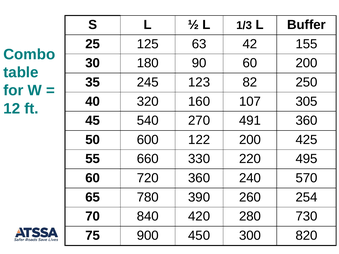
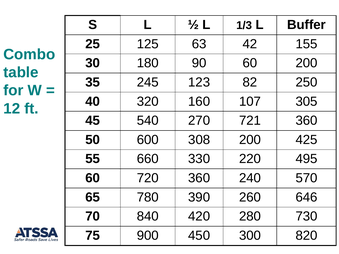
491: 491 -> 721 (250, 121)
122: 122 -> 308 (199, 140)
254: 254 -> 646 (307, 197)
